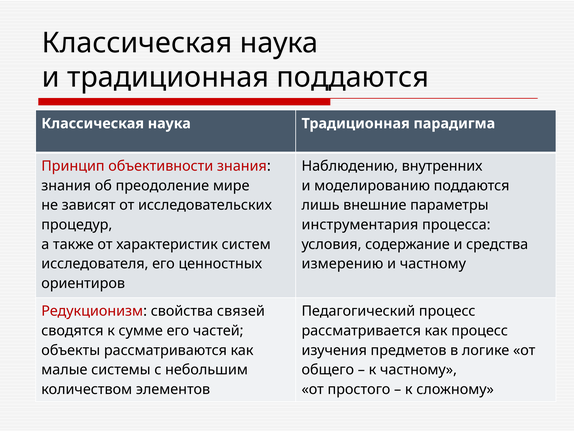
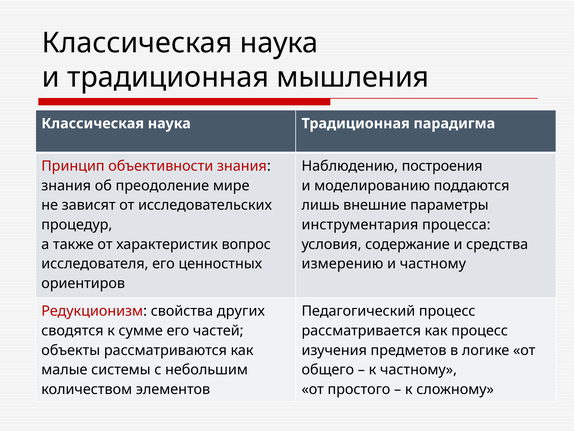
традиционная поддаются: поддаются -> мышления (353, 77)
внутренних: внутренних -> построения (442, 166)
систем: систем -> вопрос (246, 244)
связей: связей -> других (241, 311)
